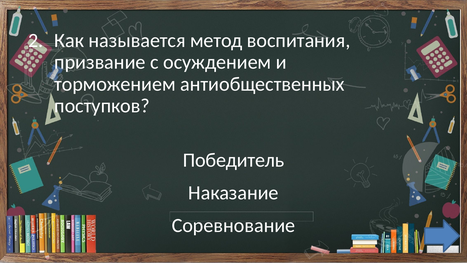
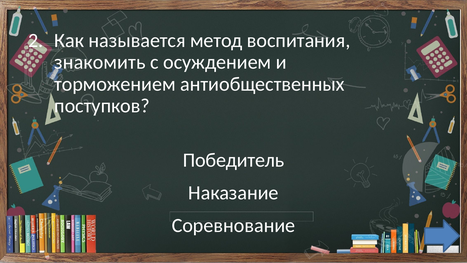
призвание: призвание -> знакомить (100, 62)
